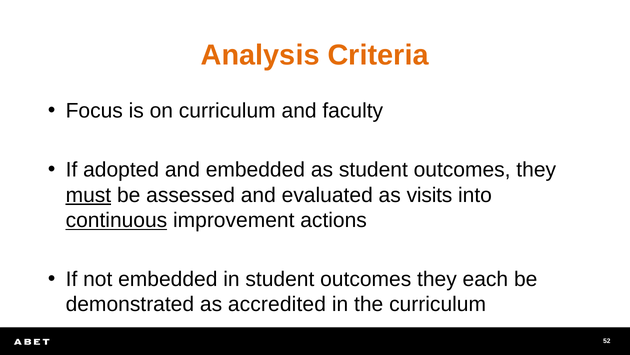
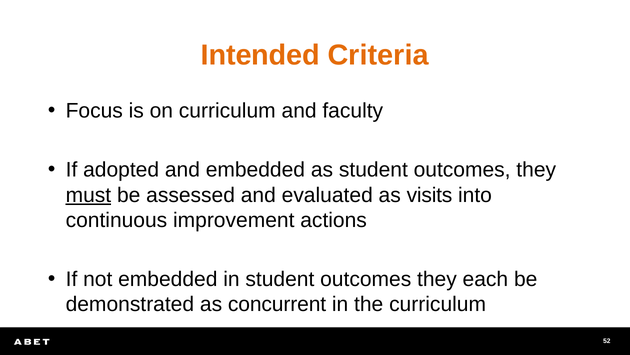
Analysis: Analysis -> Intended (260, 55)
continuous underline: present -> none (116, 220)
accredited: accredited -> concurrent (277, 304)
